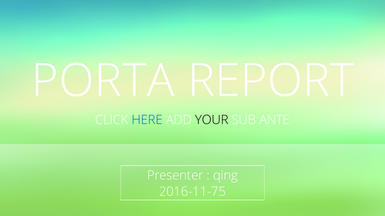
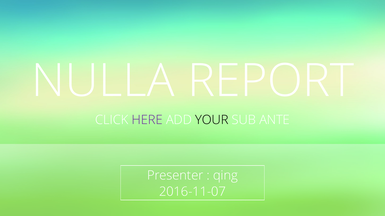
PORTA: PORTA -> NULLA (103, 81)
HERE colour: blue -> purple (147, 120)
2016-11-75: 2016-11-75 -> 2016-11-07 (192, 192)
